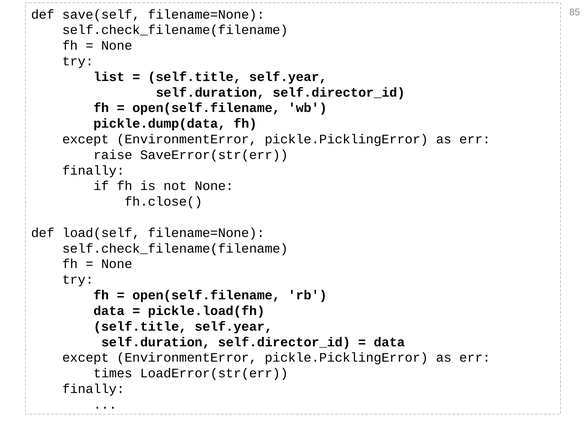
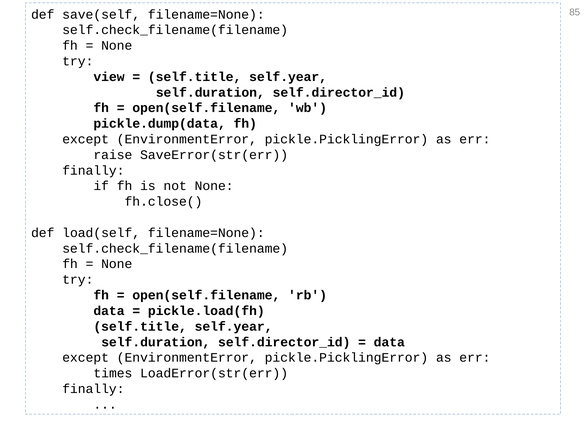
list: list -> view (109, 77)
